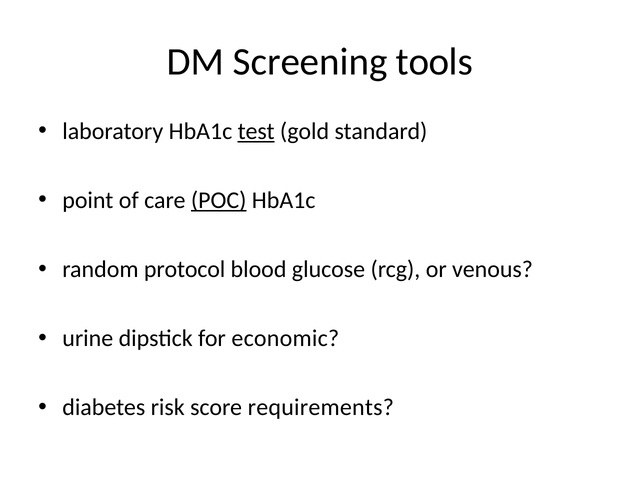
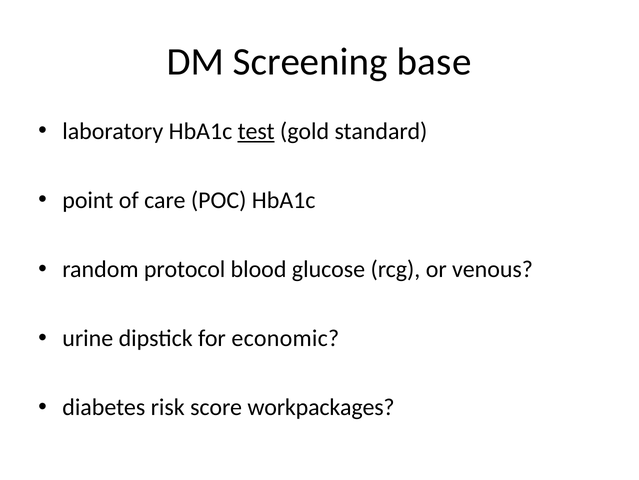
tools: tools -> base (434, 62)
POC underline: present -> none (219, 200)
requirements: requirements -> workpackages (321, 407)
